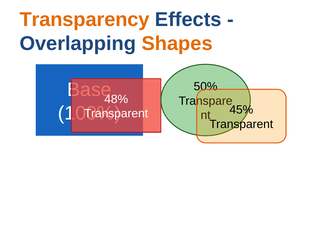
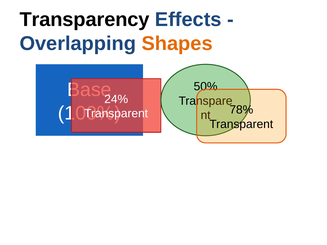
Transparency colour: orange -> black (85, 20)
48%: 48% -> 24% (116, 99)
45%: 45% -> 78% (241, 110)
